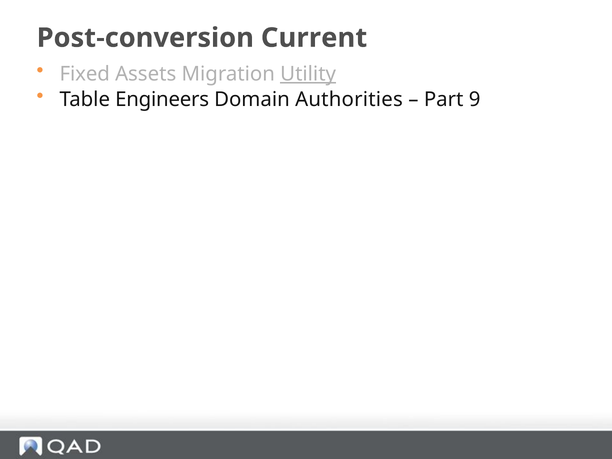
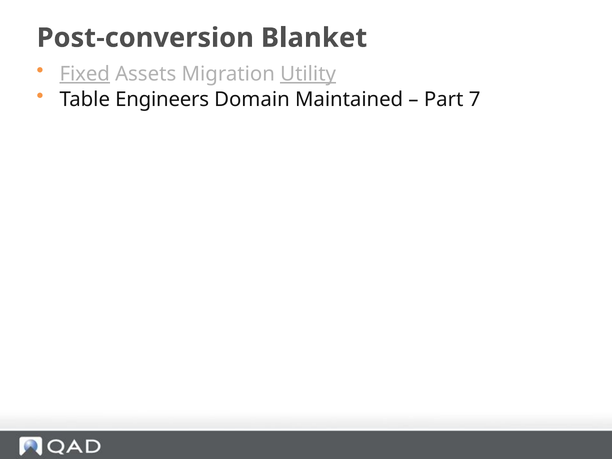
Current: Current -> Blanket (314, 38)
Fixed underline: none -> present (85, 74)
Authorities: Authorities -> Maintained (349, 100)
9: 9 -> 7 (475, 100)
